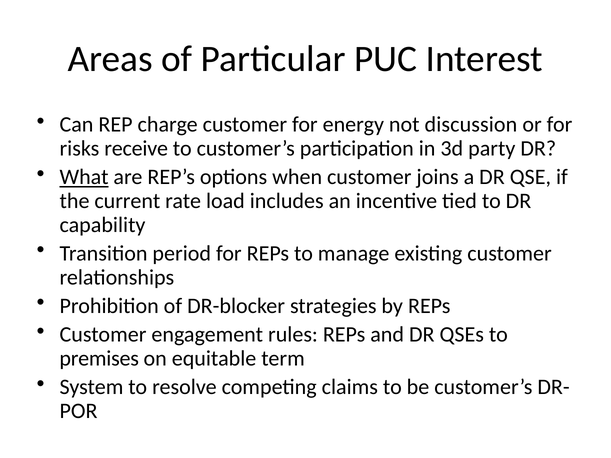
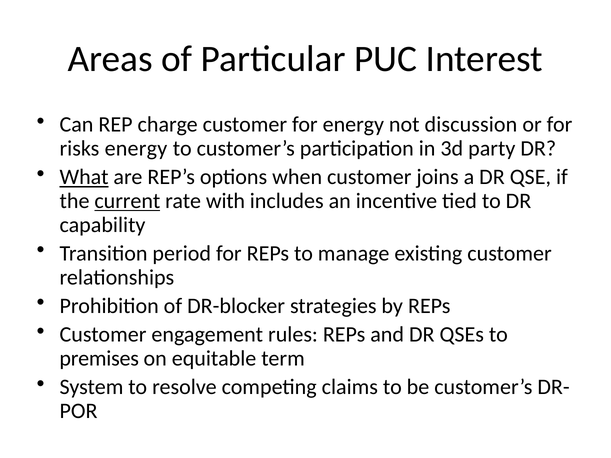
risks receive: receive -> energy (136, 149)
current underline: none -> present (127, 201)
load: load -> with (226, 201)
